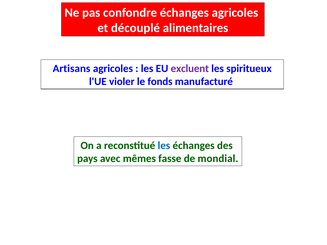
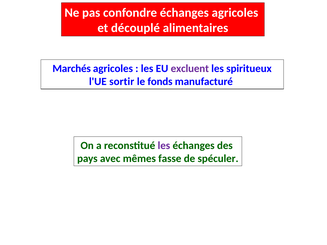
Artisans: Artisans -> Marchés (72, 69)
violer: violer -> sortir (122, 82)
les colour: blue -> purple (164, 146)
mondial: mondial -> spéculer (218, 159)
